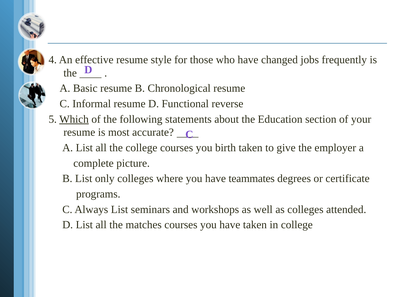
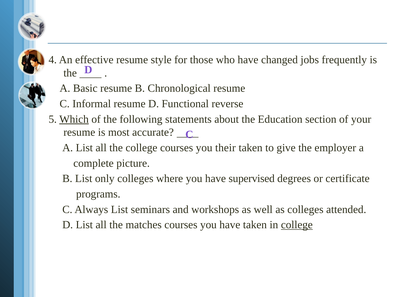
birth: birth -> their (225, 148)
teammates: teammates -> supervised (252, 179)
college underline: none -> present (297, 225)
